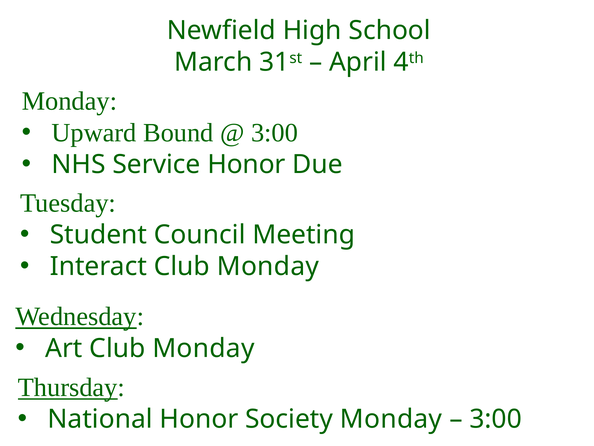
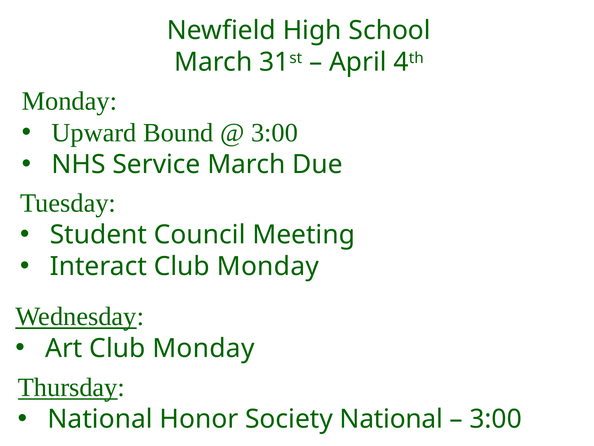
Service Honor: Honor -> March (246, 164)
Society Monday: Monday -> National (391, 419)
